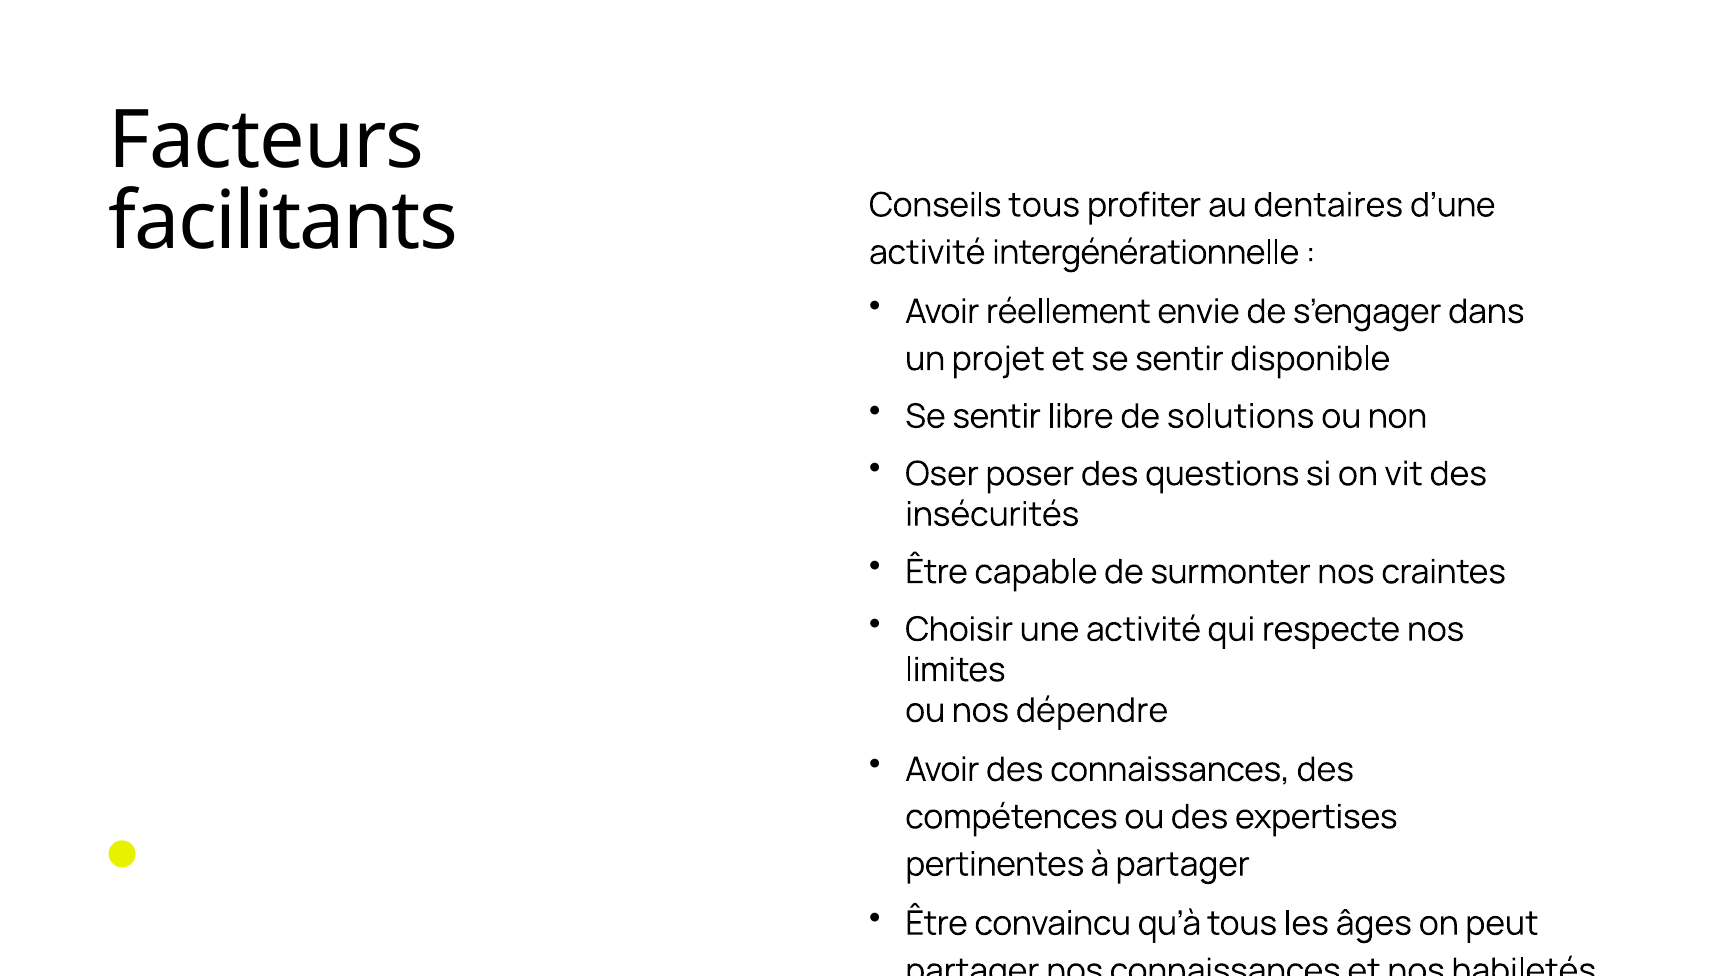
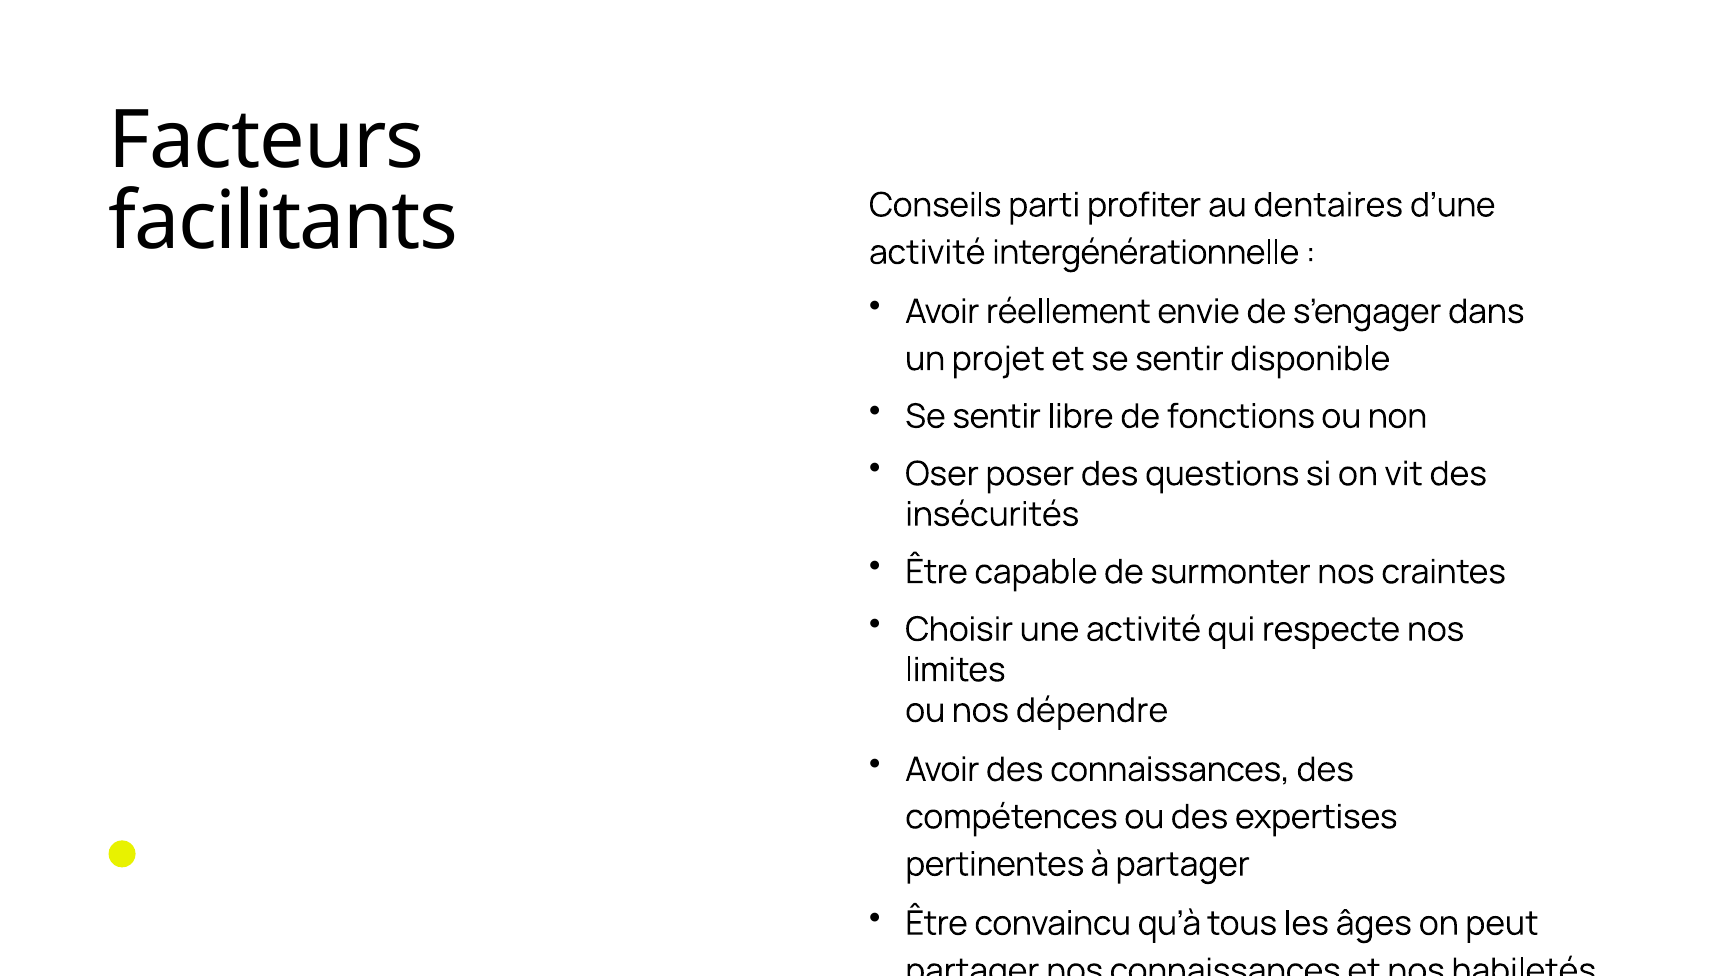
Conseils tous: tous -> parti (1044, 205)
solutions: solutions -> fonctions (1241, 417)
